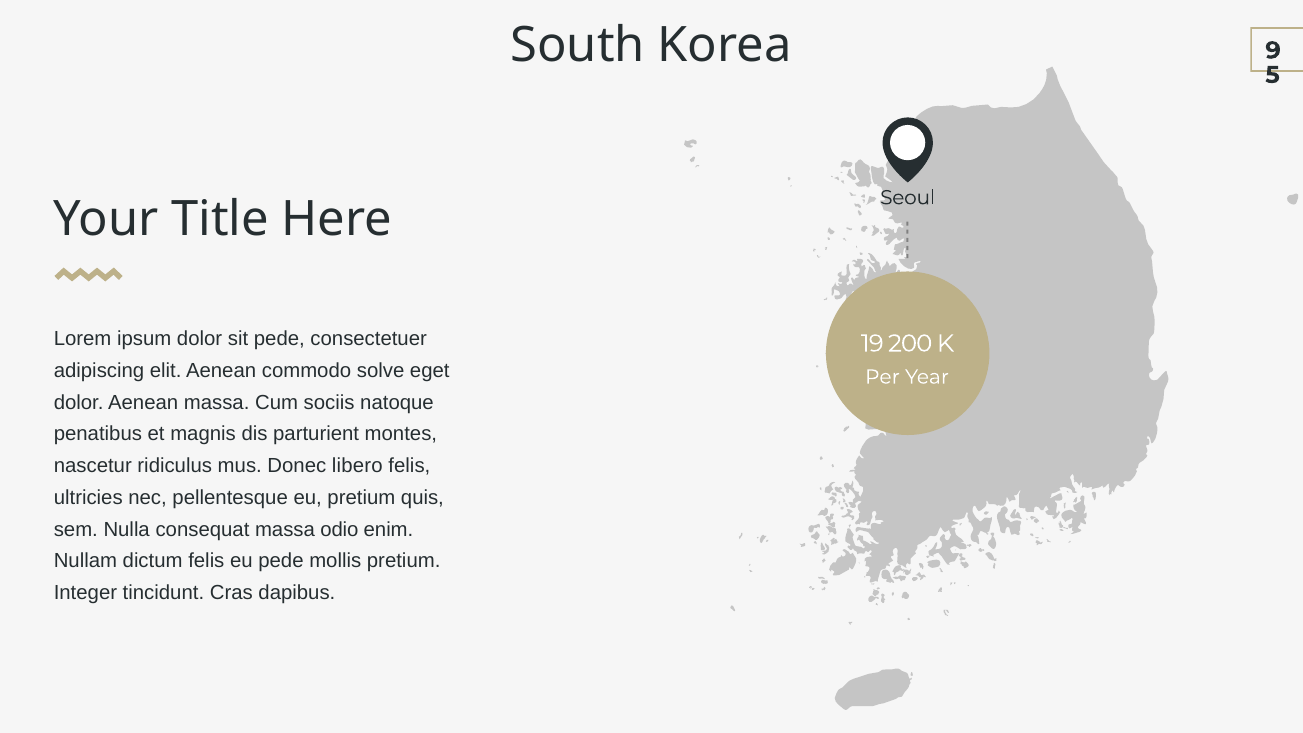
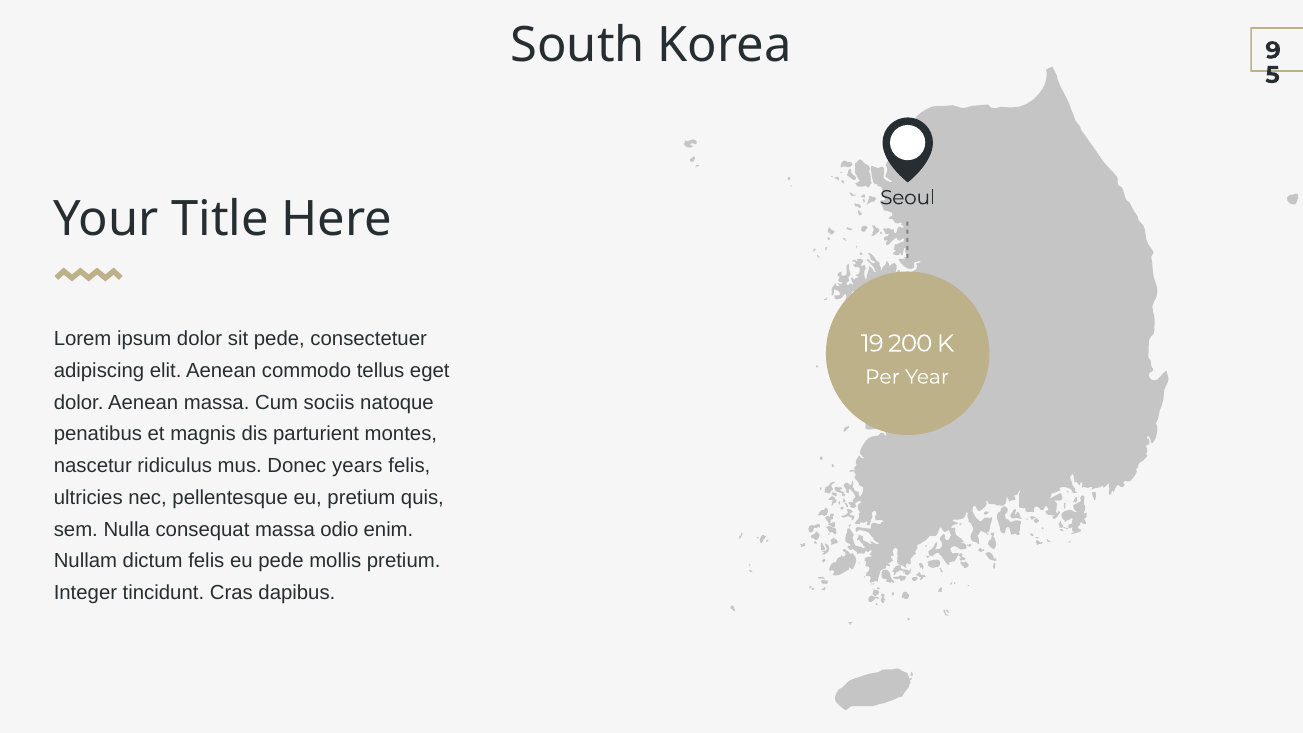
solve: solve -> tellus (381, 371)
libero: libero -> years (357, 466)
